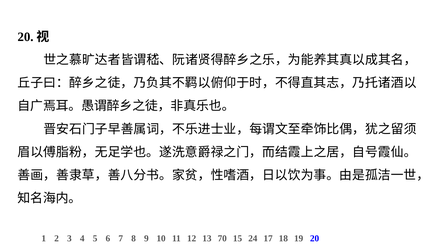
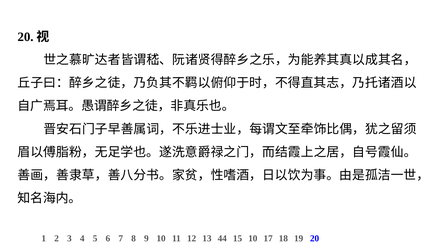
70: 70 -> 44 (222, 238)
15 24: 24 -> 10 (253, 238)
